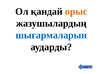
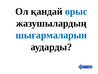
орыс colour: orange -> blue (76, 11)
